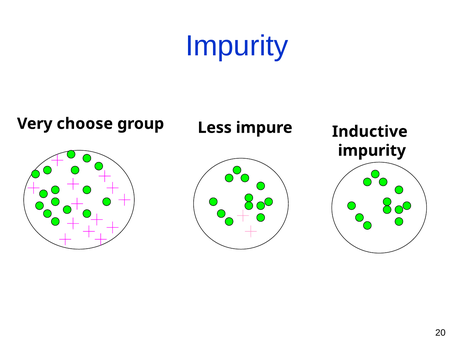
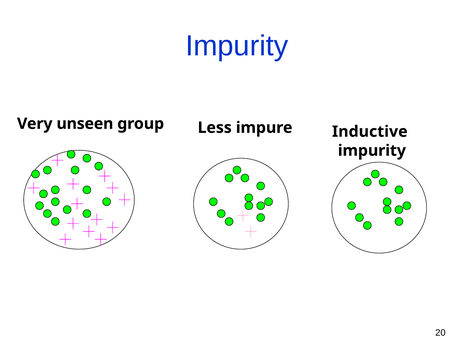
choose: choose -> unseen (85, 124)
